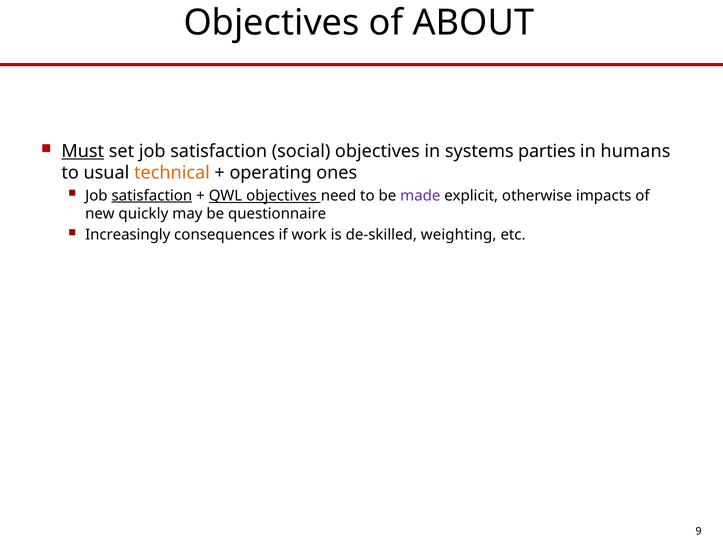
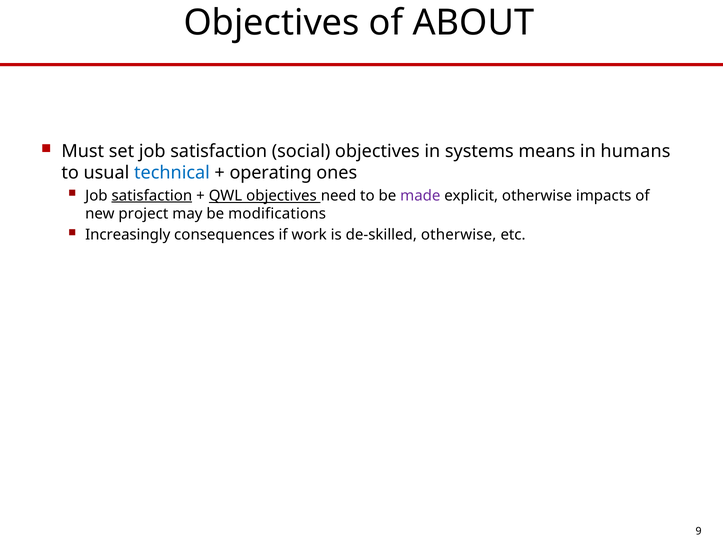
Must underline: present -> none (83, 151)
parties: parties -> means (547, 151)
technical colour: orange -> blue (172, 173)
quickly: quickly -> project (143, 214)
questionnaire: questionnaire -> modifications (277, 214)
de-skilled weighting: weighting -> otherwise (459, 235)
